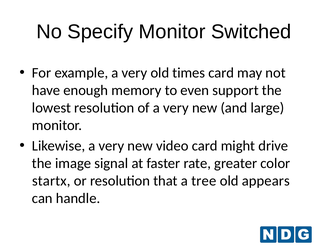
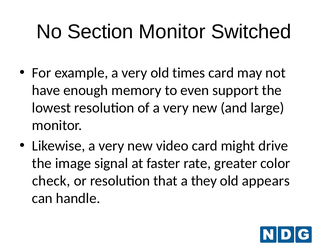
Specify: Specify -> Section (100, 32)
startx: startx -> check (51, 181)
tree: tree -> they (204, 181)
